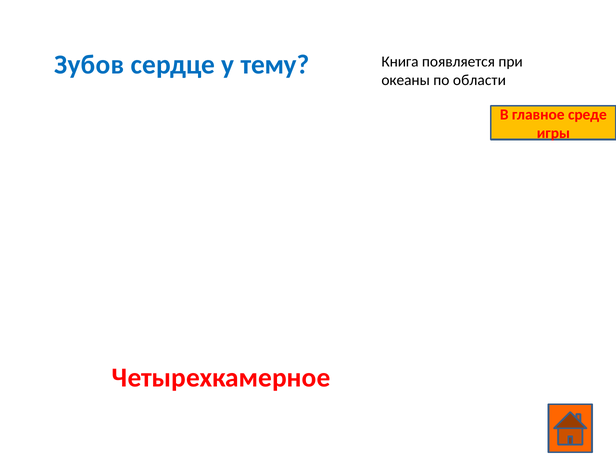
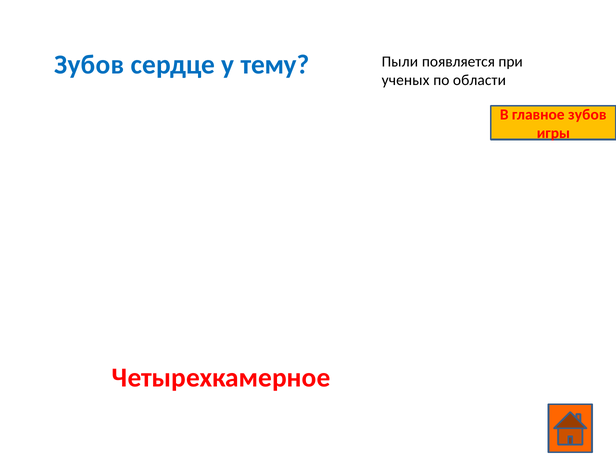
Книга: Книга -> Пыли (400, 61)
океаны: океаны -> ученых (406, 80)
главное среде: среде -> зубов (587, 115)
